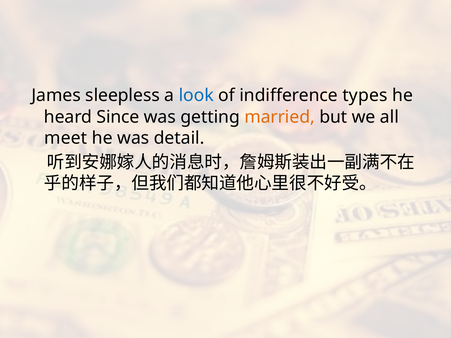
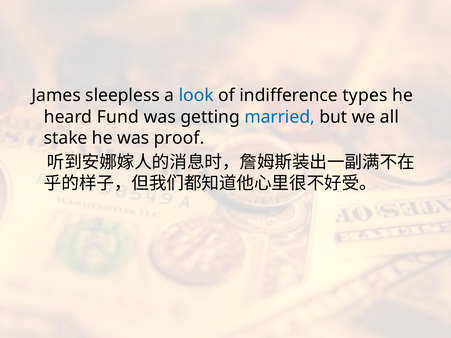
Since: Since -> Fund (118, 117)
married colour: orange -> blue (280, 117)
meet: meet -> stake (66, 138)
detail: detail -> proof (179, 138)
